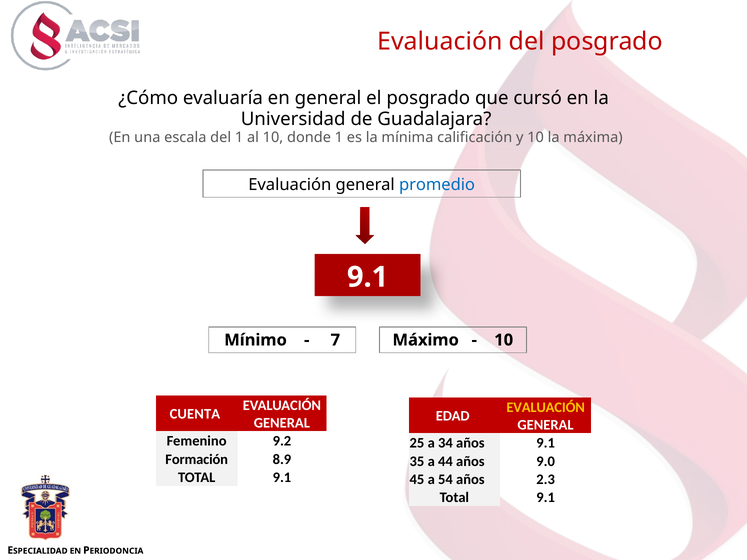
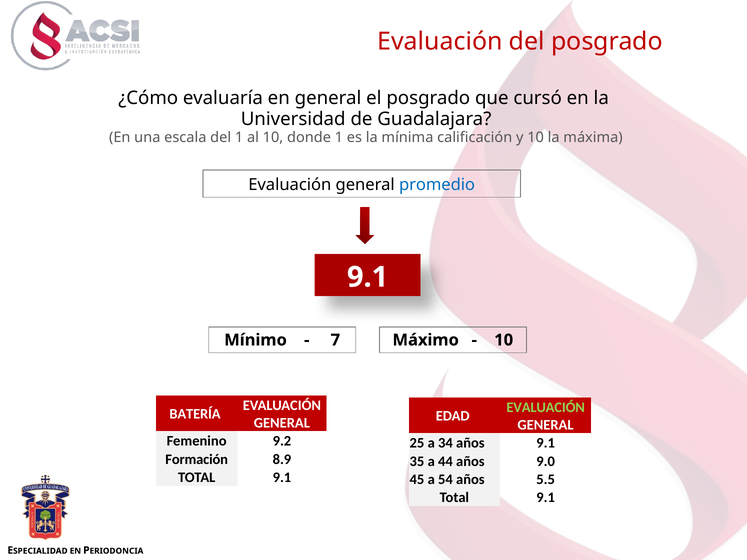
EVALUACIÓN colour: yellow -> light green (546, 408)
CUENTA: CUENTA -> BATERÍA (195, 414)
2.3: 2.3 -> 5.5 (546, 480)
